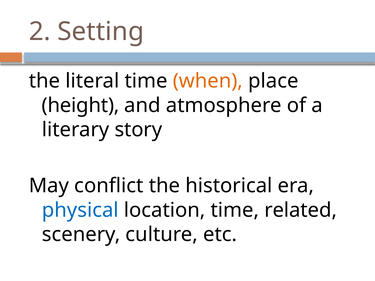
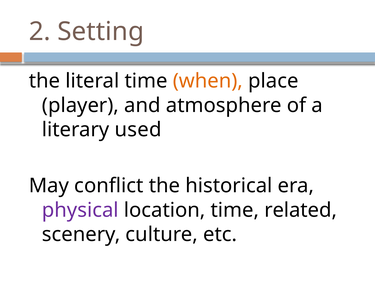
height: height -> player (80, 105)
story: story -> used (138, 130)
physical colour: blue -> purple (80, 210)
